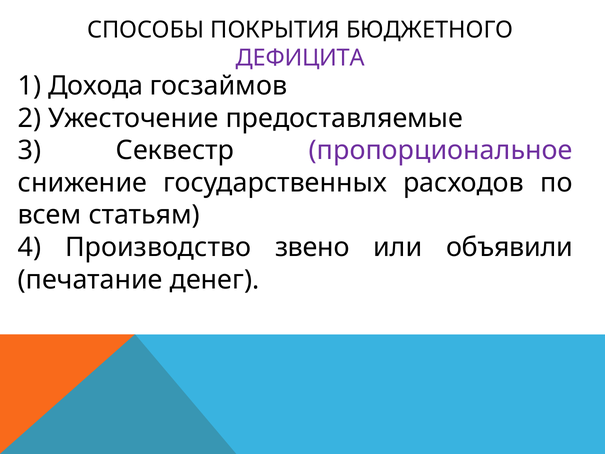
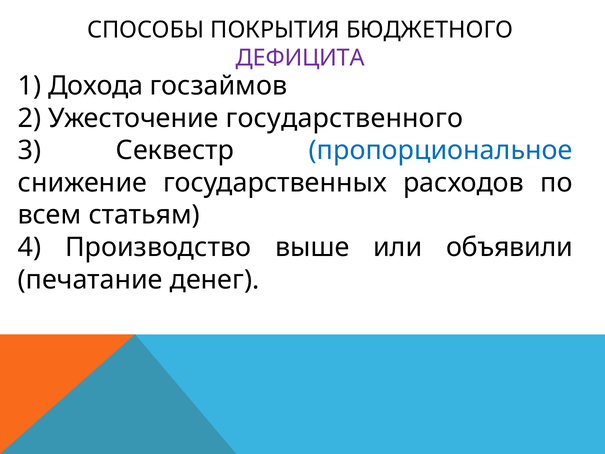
предоставляемые: предоставляемые -> государственного (344, 118)
пропорциональное colour: purple -> blue (441, 150)
звено: звено -> выше (312, 247)
